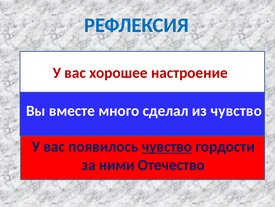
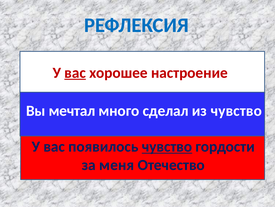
вас underline: none -> present (75, 72)
вместе: вместе -> мечтал (72, 110)
ними: ними -> меня (117, 164)
